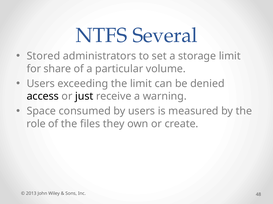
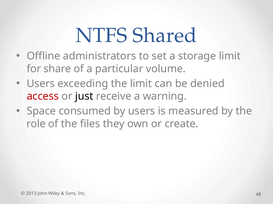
Several: Several -> Shared (165, 36)
Stored: Stored -> Offline (43, 56)
access colour: black -> red (43, 97)
